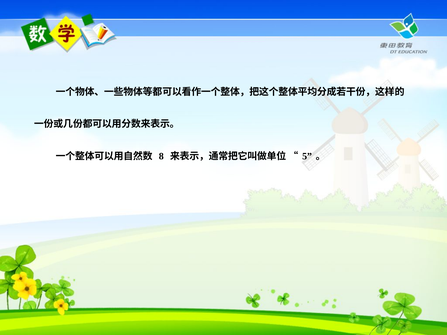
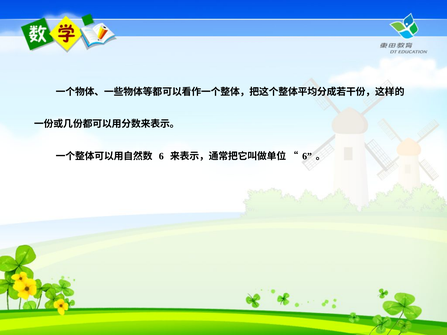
8: 8 -> 6 (161, 156)
5: 5 -> 6 (307, 156)
